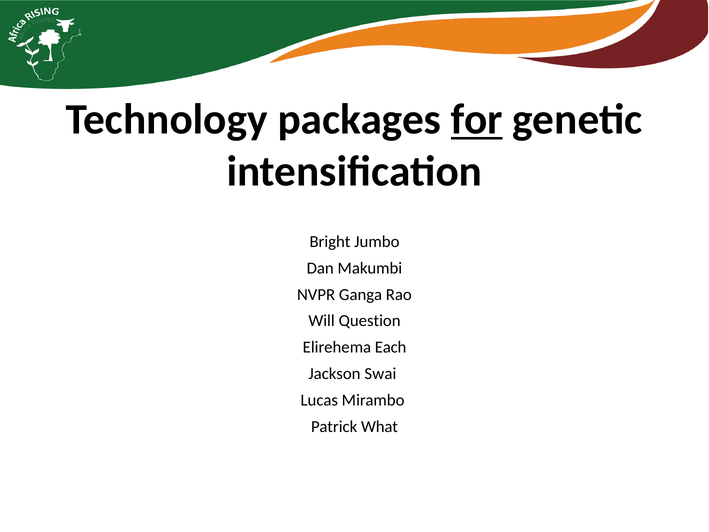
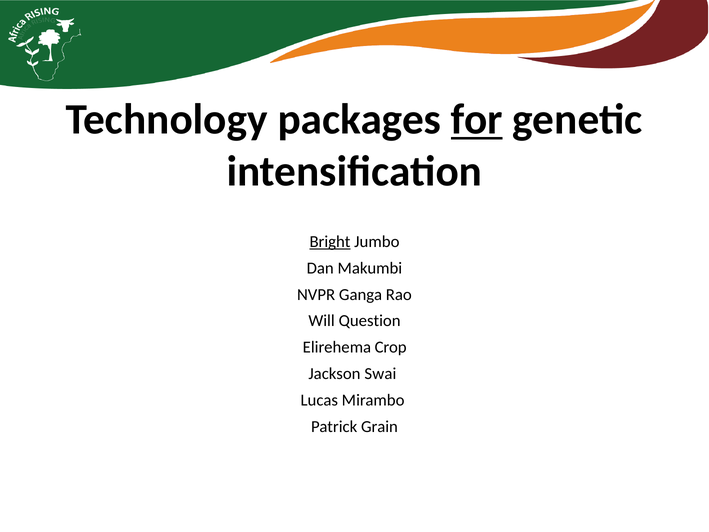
Bright underline: none -> present (330, 242)
Each: Each -> Crop (391, 347)
What: What -> Grain (379, 426)
